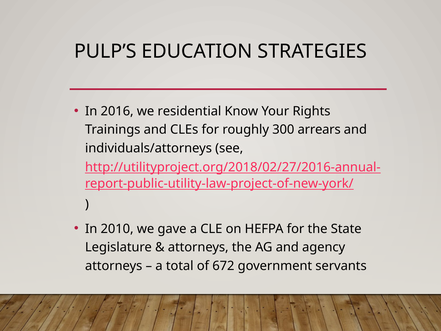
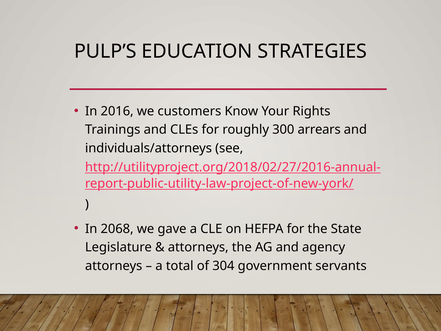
residential: residential -> customers (189, 111)
2010: 2010 -> 2068 (117, 229)
672: 672 -> 304 (223, 266)
